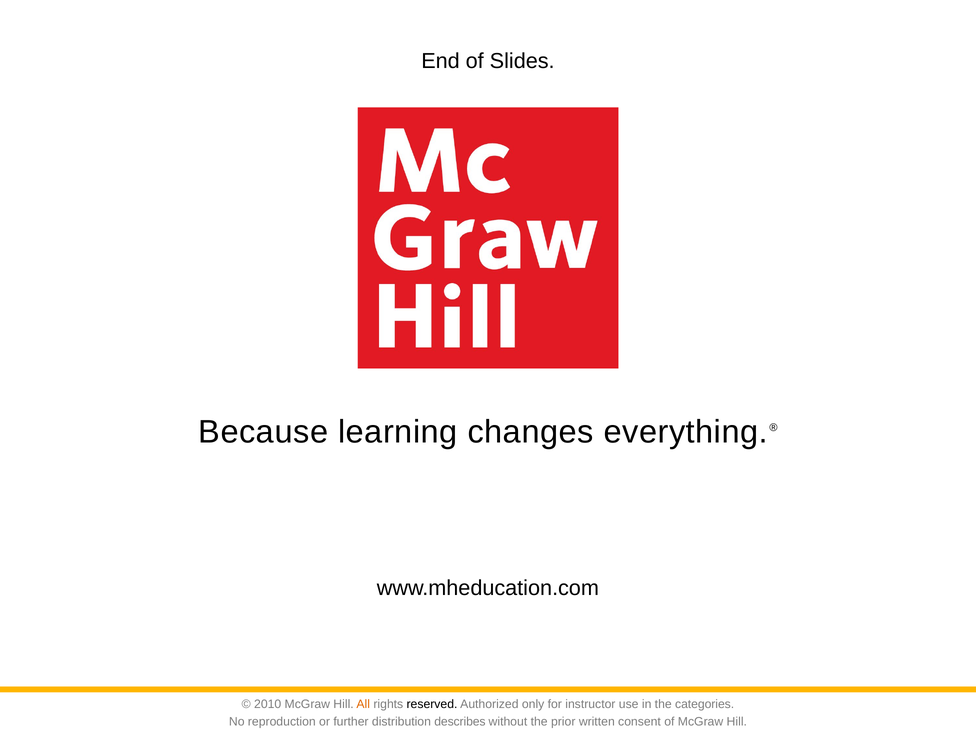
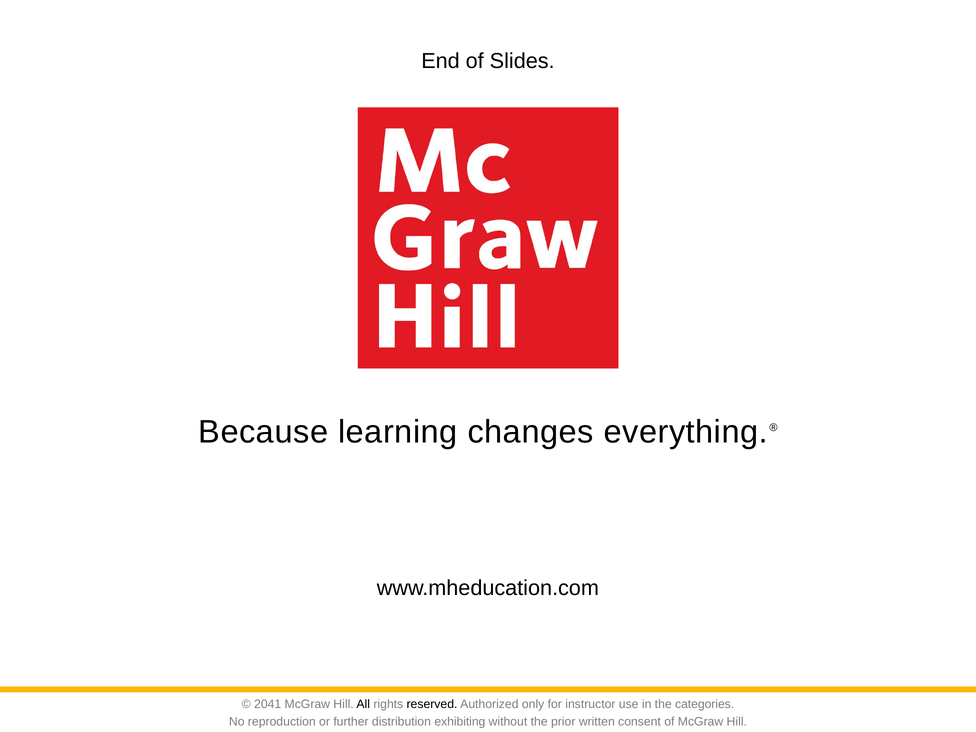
2010: 2010 -> 2041 (268, 704)
All colour: orange -> black (363, 704)
describes: describes -> exhibiting (460, 722)
